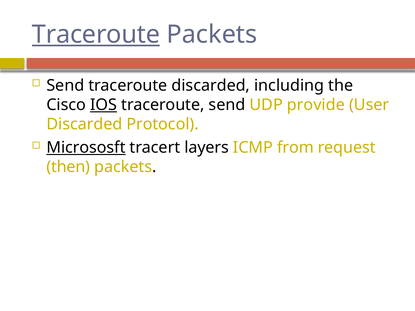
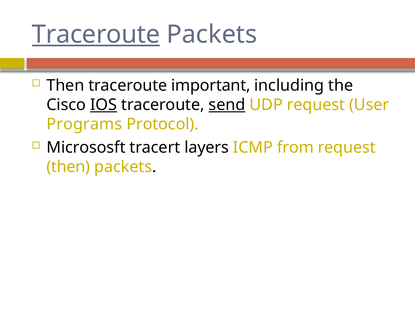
Send: Send -> Then (65, 85)
traceroute discarded: discarded -> important (211, 85)
send underline: none -> present (227, 105)
UDP provide: provide -> request (316, 105)
Discarded: Discarded -> Programs (84, 124)
Micrososft underline: present -> none (86, 148)
